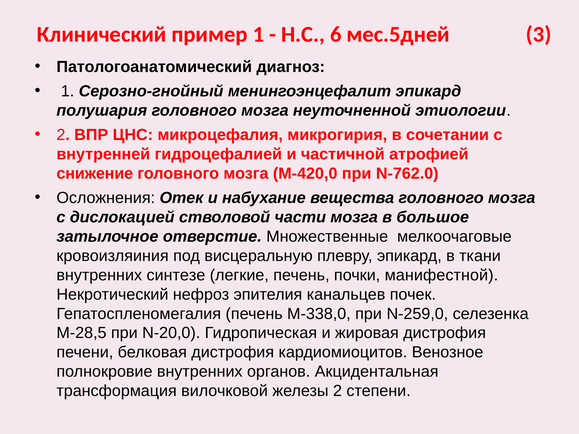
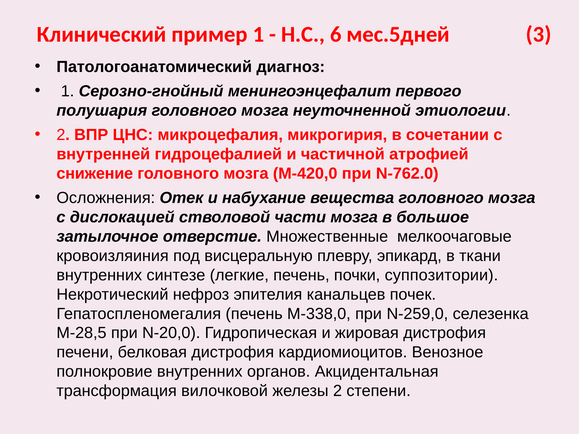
менингоэнцефалит эпикард: эпикард -> первого (428, 91)
манифестной: манифестной -> суппозитории (441, 275)
